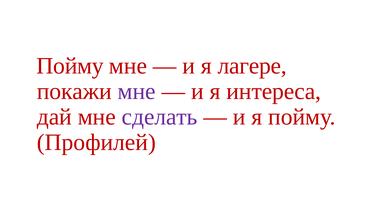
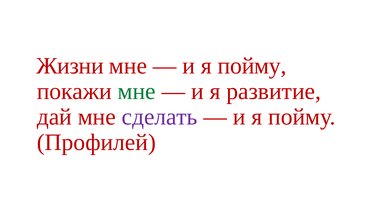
Пойму: Пойму -> Жизни (70, 66)
лагере: лагере -> пойму (252, 66)
мне colour: purple -> green (137, 92)
интереса: интереса -> развитие (274, 92)
